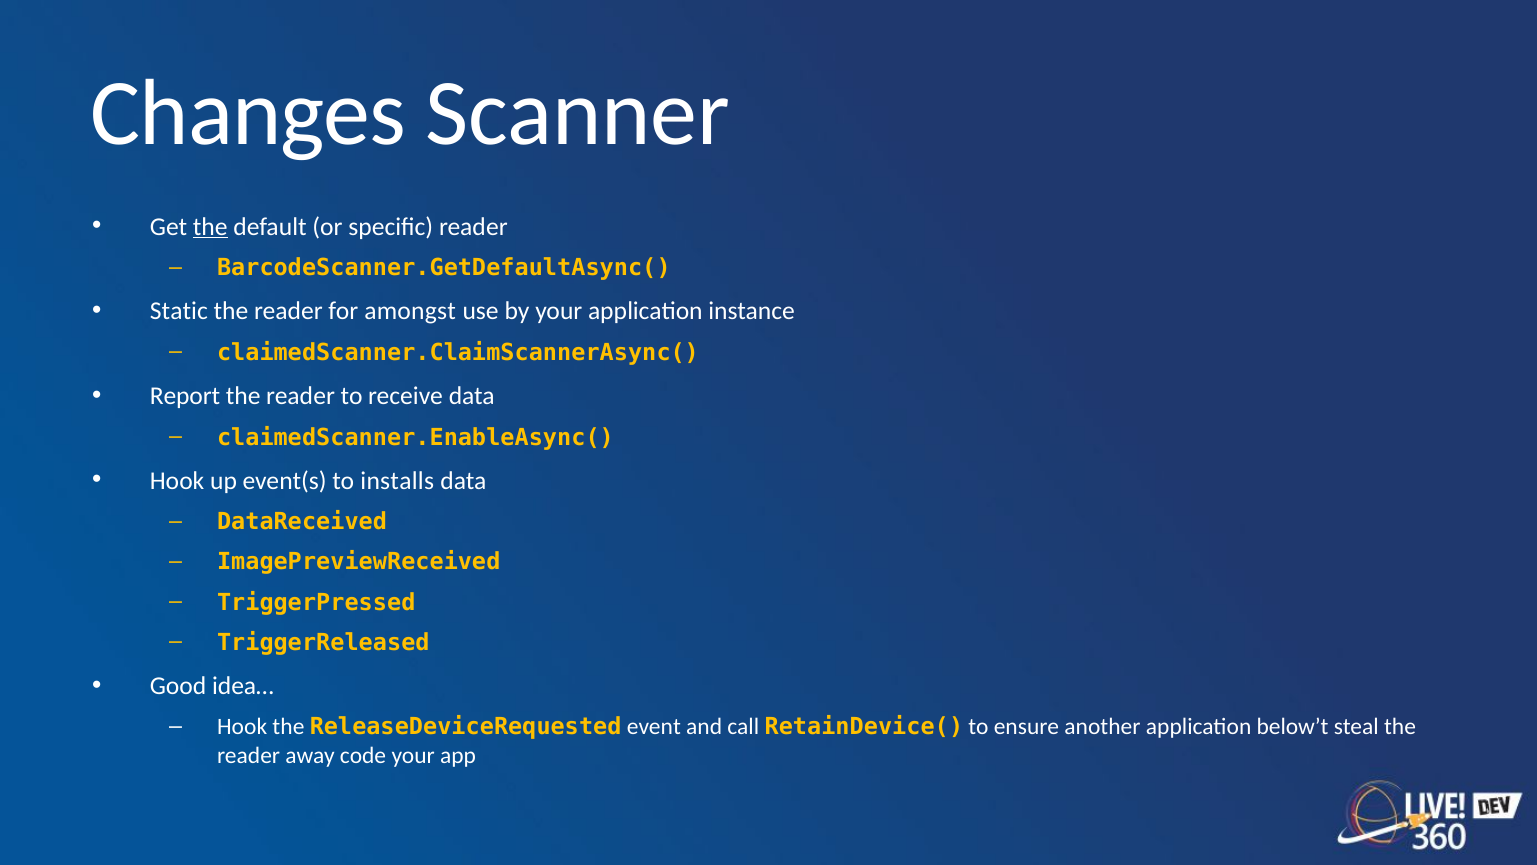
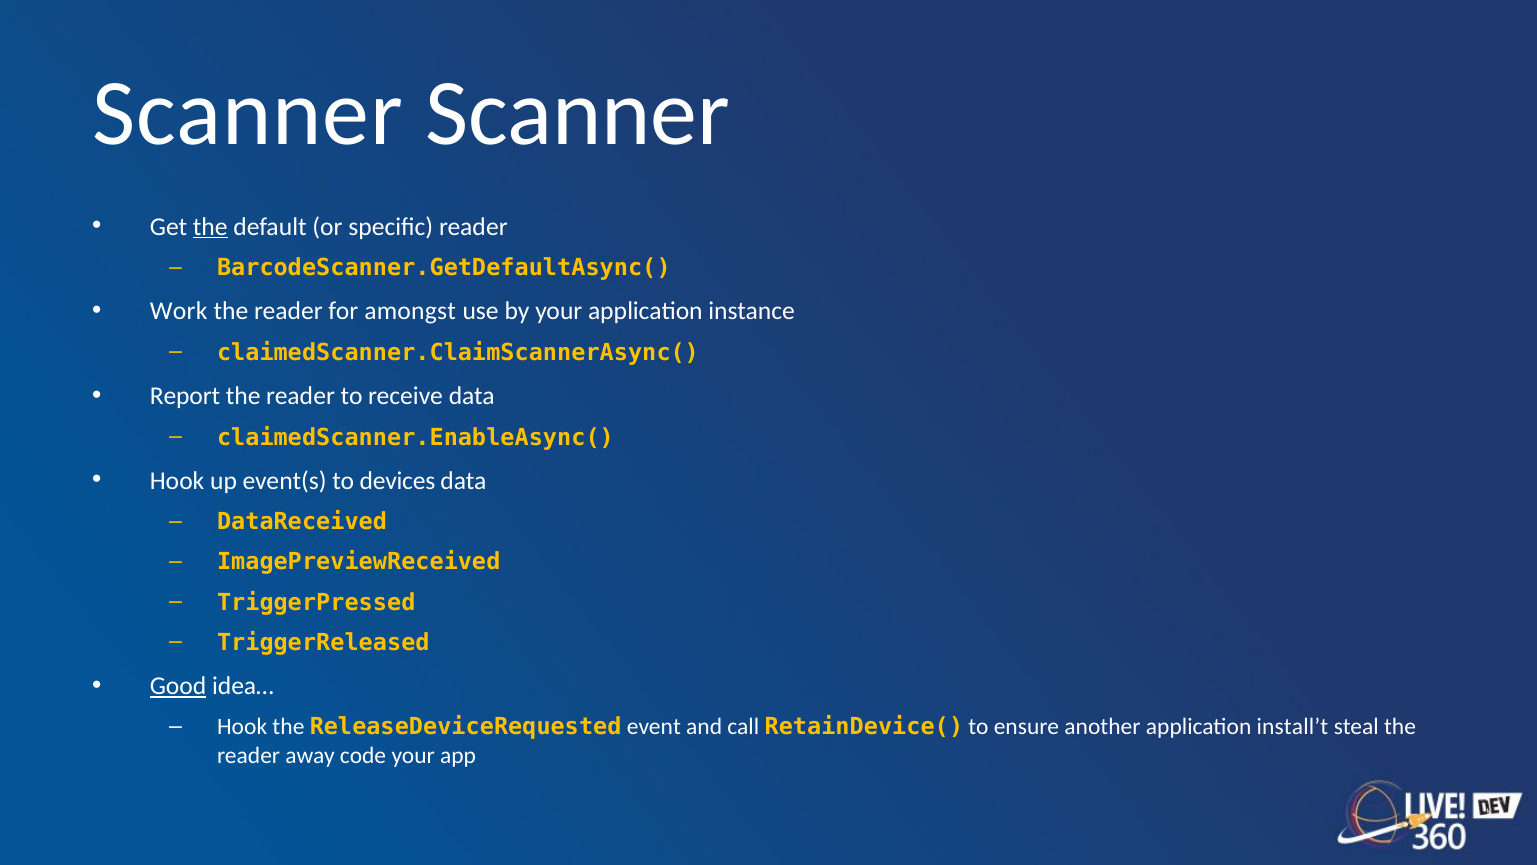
Changes: Changes -> Scanner (248, 113)
Static: Static -> Work (179, 311)
installs: installs -> devices (397, 480)
Good underline: none -> present (178, 686)
below’t: below’t -> install’t (1292, 727)
